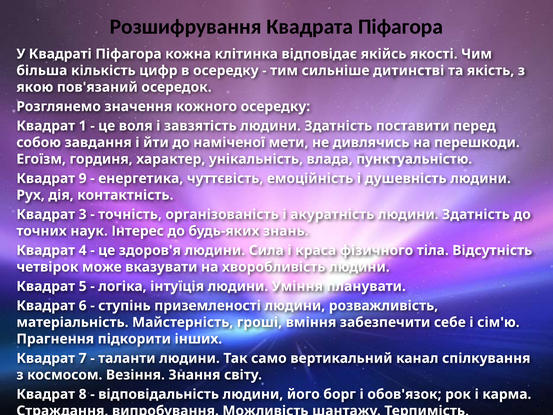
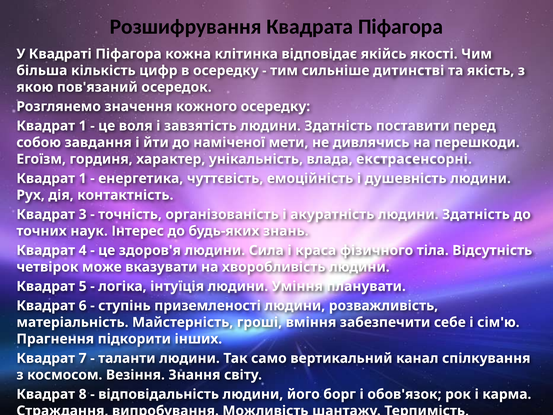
пунктуальністю: пунктуальністю -> екстрасенсорні (414, 159)
9: 9 -> 1 (83, 178)
